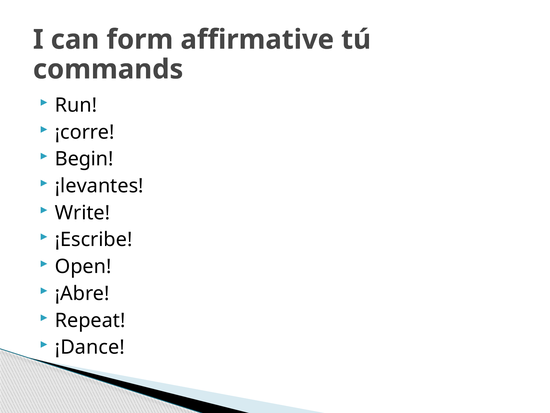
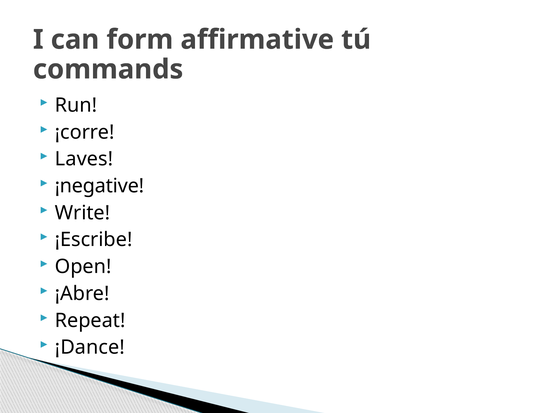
Begin: Begin -> Laves (84, 159)
¡levantes: ¡levantes -> ¡negative (99, 186)
